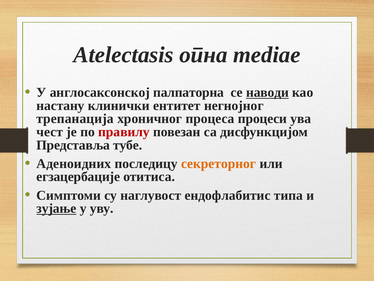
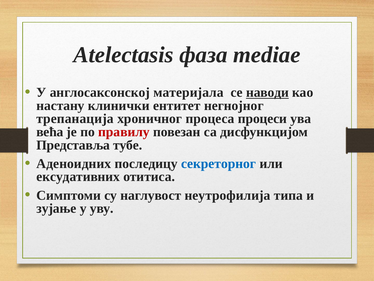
опна: опна -> фаза (203, 55)
палпаторна: палпаторна -> материјала (188, 92)
чест: чест -> већа (50, 132)
секреторног colour: orange -> blue (219, 163)
егзацербације: егзацербације -> ексудативних (78, 176)
ендофлабитис: ендофлабитис -> неутрофилија (228, 195)
зујање underline: present -> none (56, 208)
